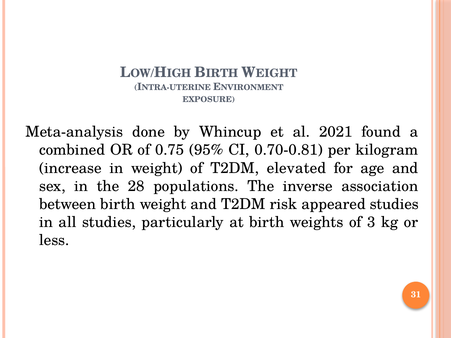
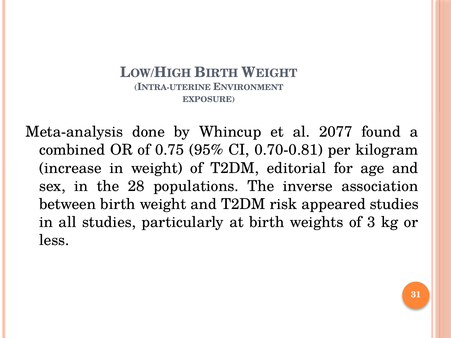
2021: 2021 -> 2077 (336, 132)
elevated: elevated -> editorial (296, 168)
